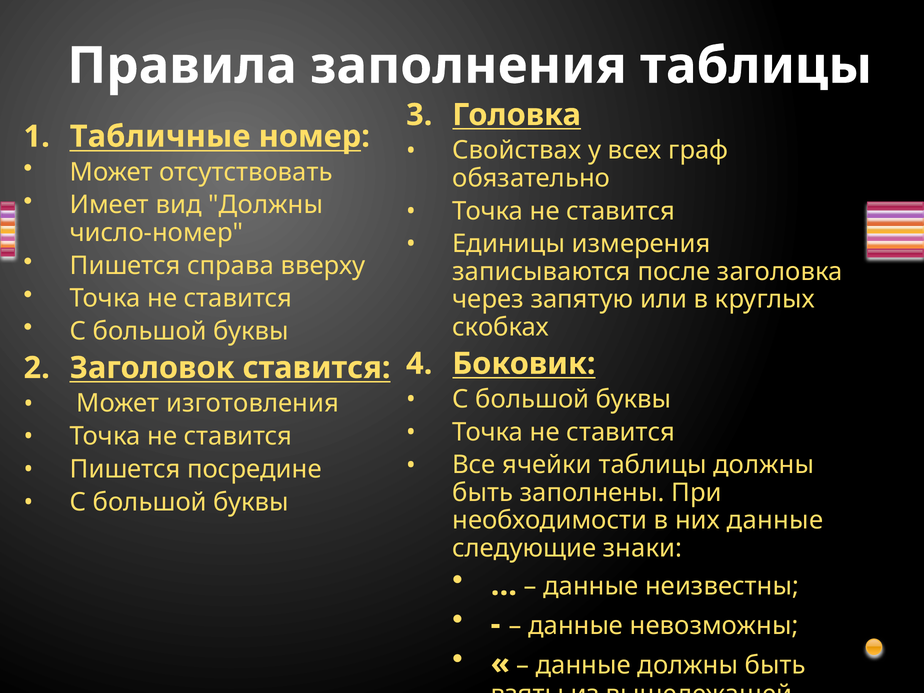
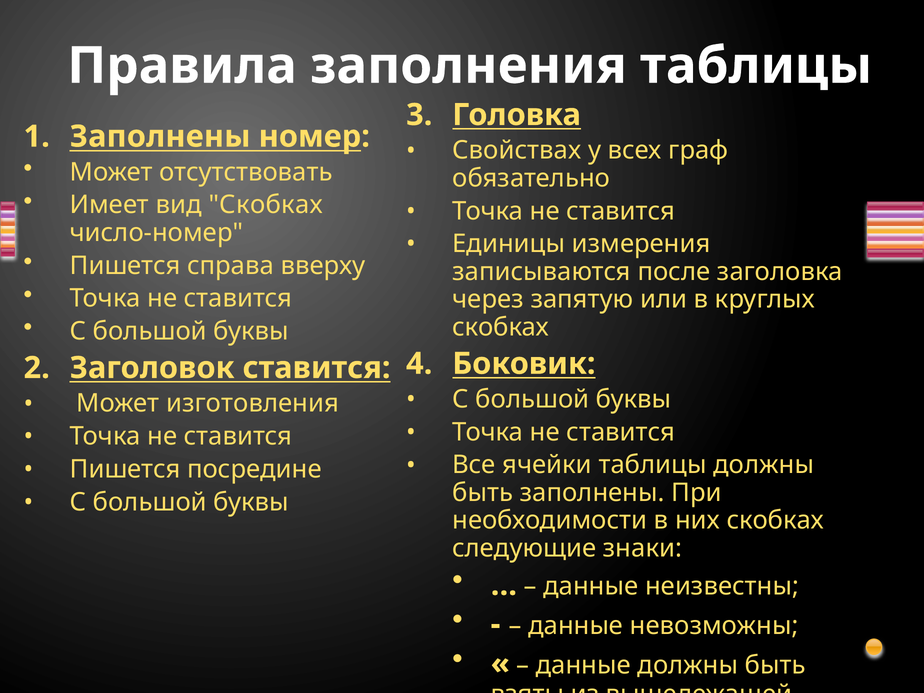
Табличные: Табличные -> Заполнены (160, 137)
вид Должны: Должны -> Скобках (266, 205)
них данные: данные -> скобках (775, 520)
